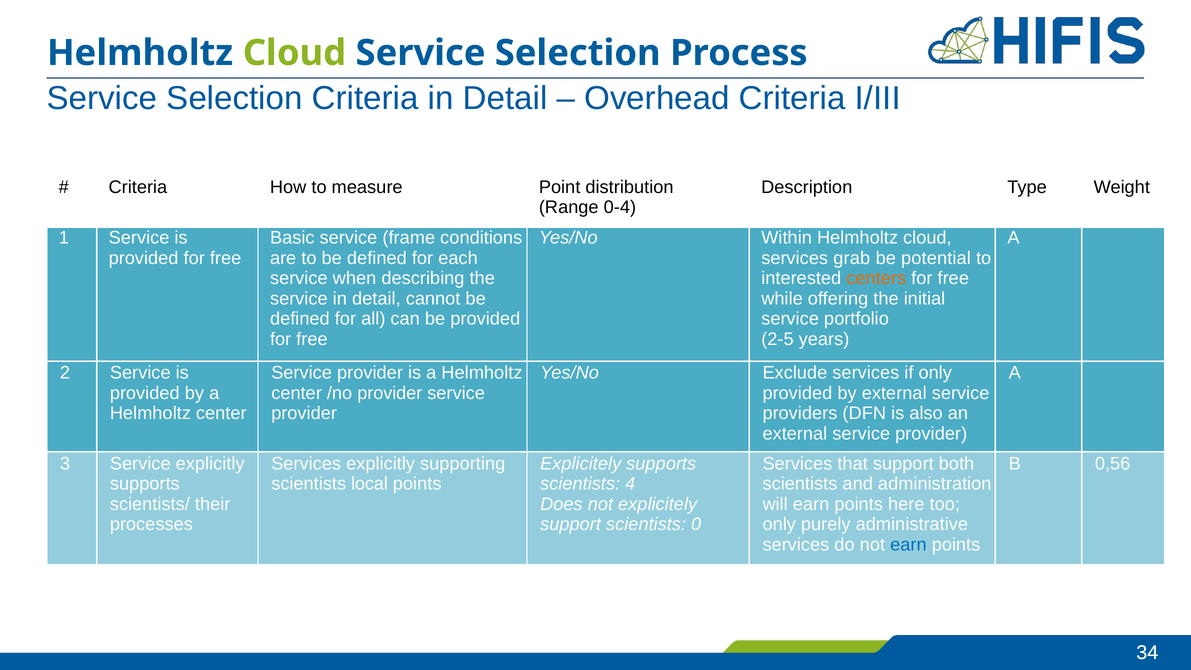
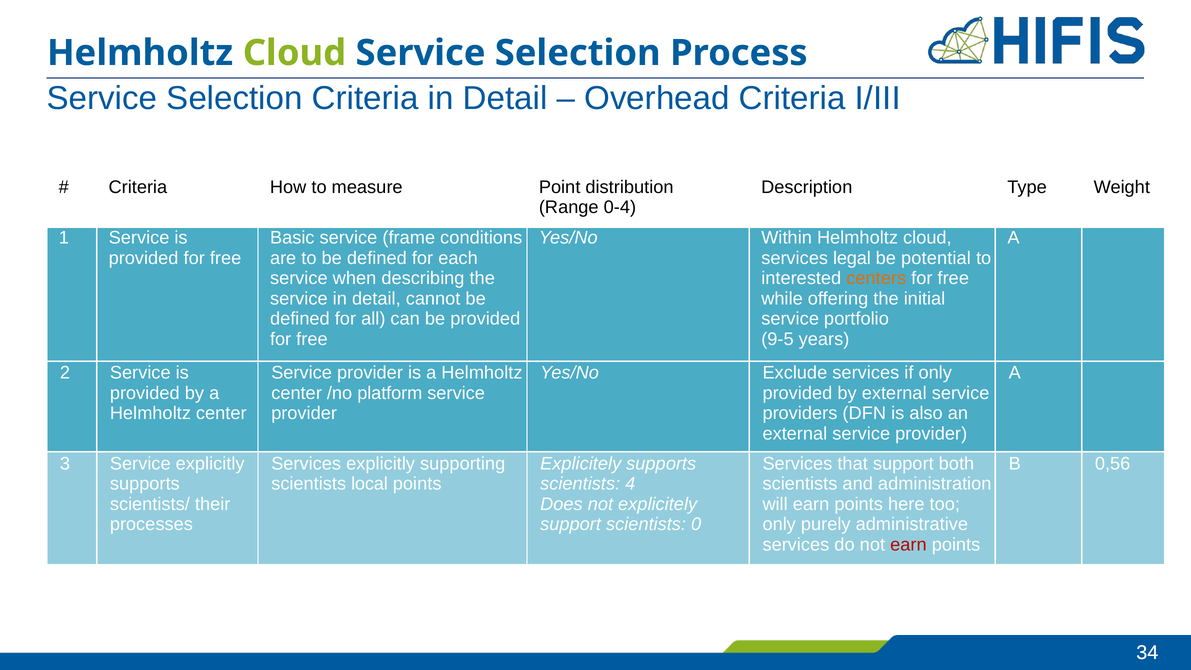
grab: grab -> legal (852, 258)
2-5: 2-5 -> 9-5 (777, 339)
/no provider: provider -> platform (390, 393)
earn colour: blue -> red (908, 545)
